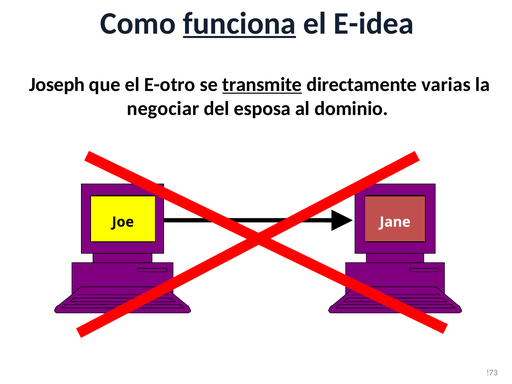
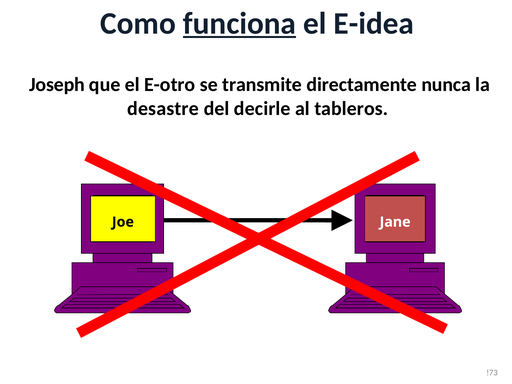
transmite underline: present -> none (262, 85)
varias: varias -> nunca (446, 85)
negociar: negociar -> desastre (163, 108)
esposa: esposa -> decirle (262, 108)
dominio: dominio -> tableros (351, 108)
